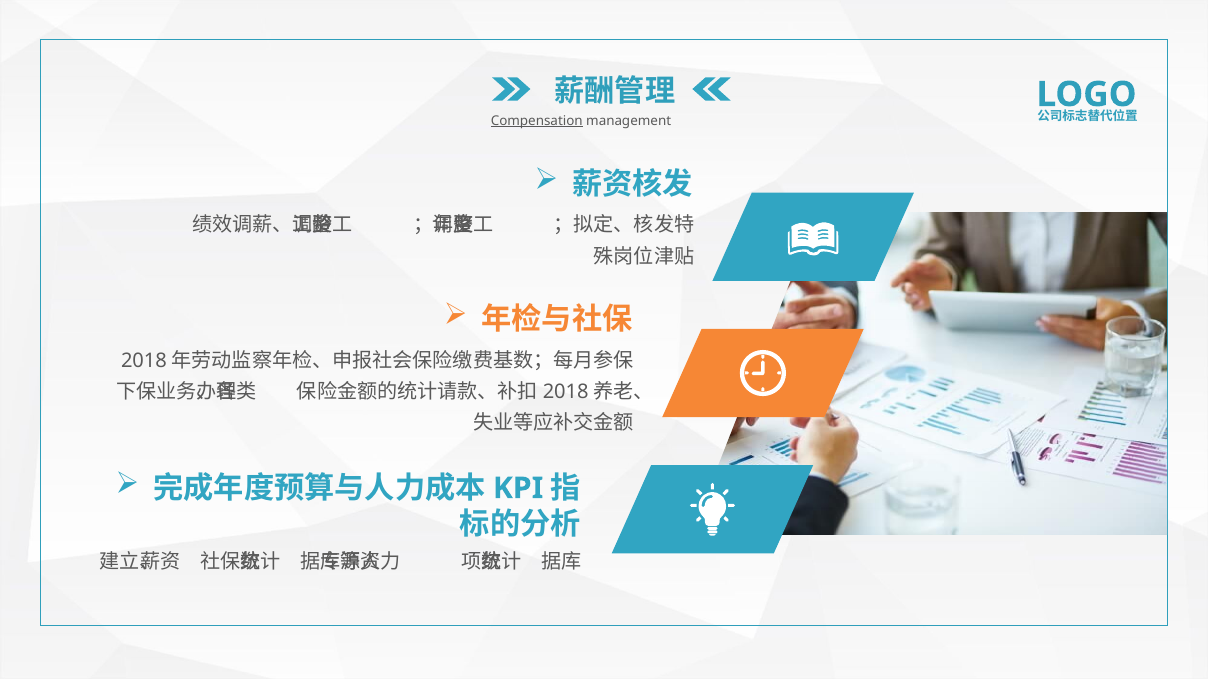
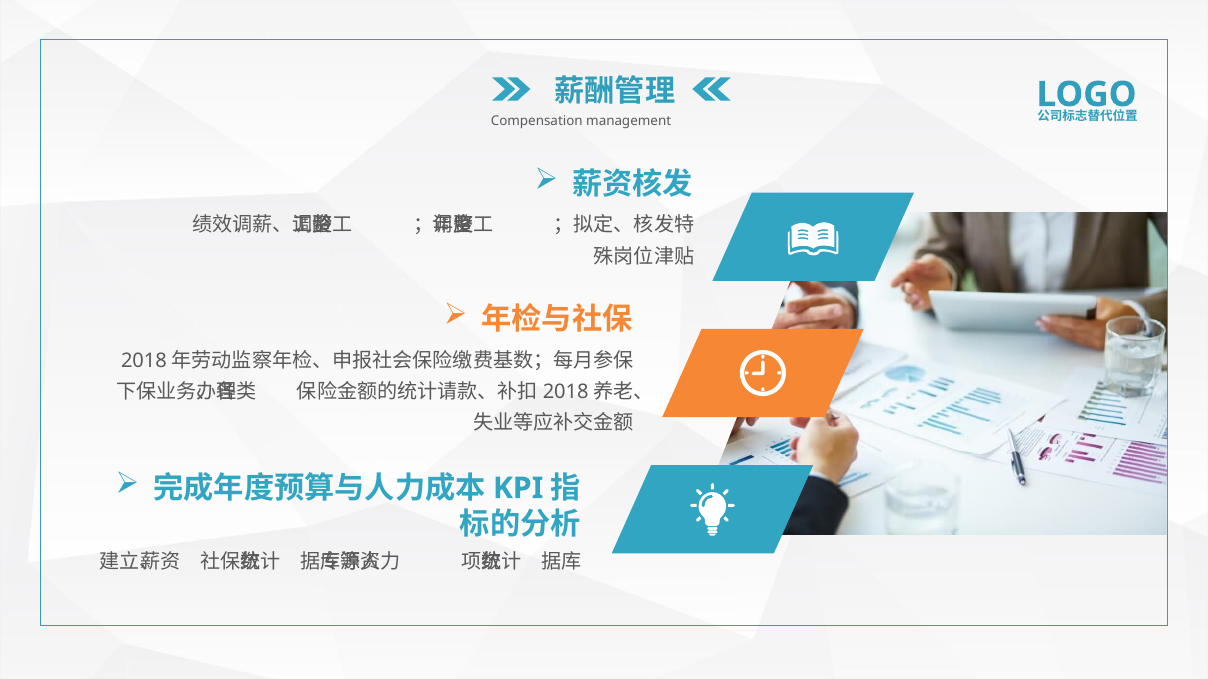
Compensation underline: present -> none (537, 121)
